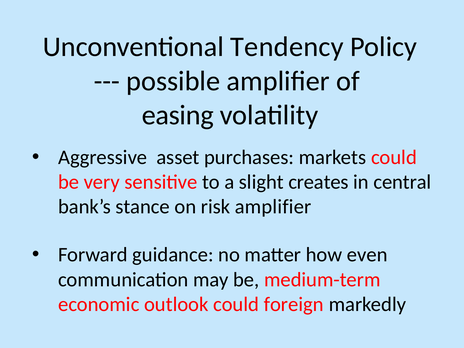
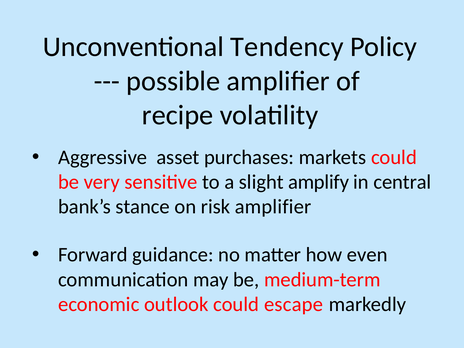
easing: easing -> recipe (178, 115)
creates: creates -> amplify (318, 182)
foreign: foreign -> escape (294, 304)
